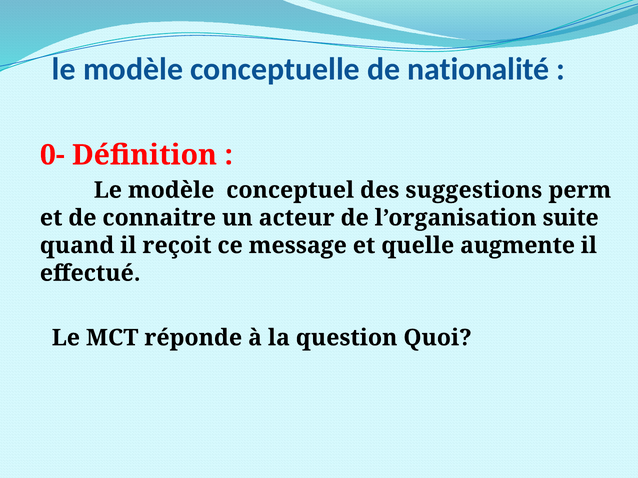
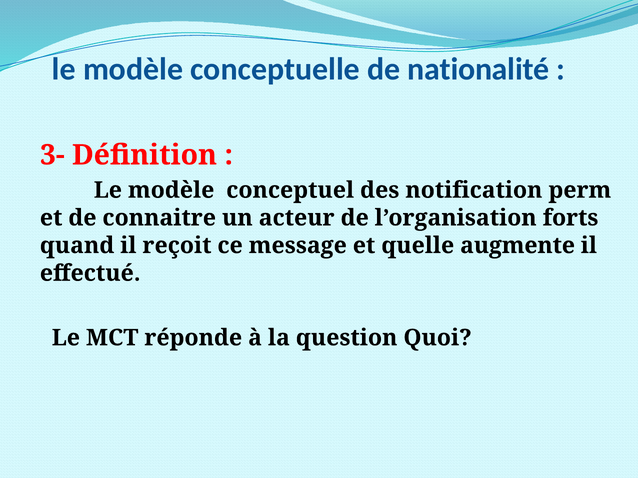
0-: 0- -> 3- (52, 155)
suggestions: suggestions -> notification (474, 190)
suite: suite -> forts (571, 218)
